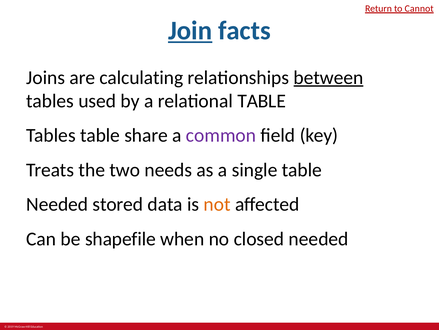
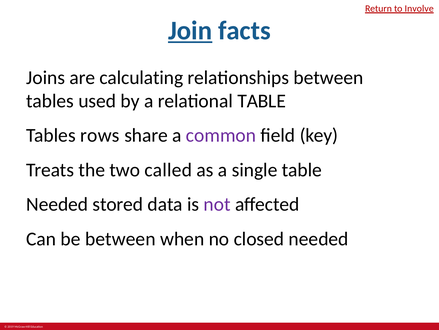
Cannot: Cannot -> Involve (419, 9)
between underline: present -> none (328, 77)
Tables table: table -> rows (100, 135)
needs: needs -> called (168, 170)
not colour: orange -> purple (217, 204)
be shapefile: shapefile -> between (120, 238)
